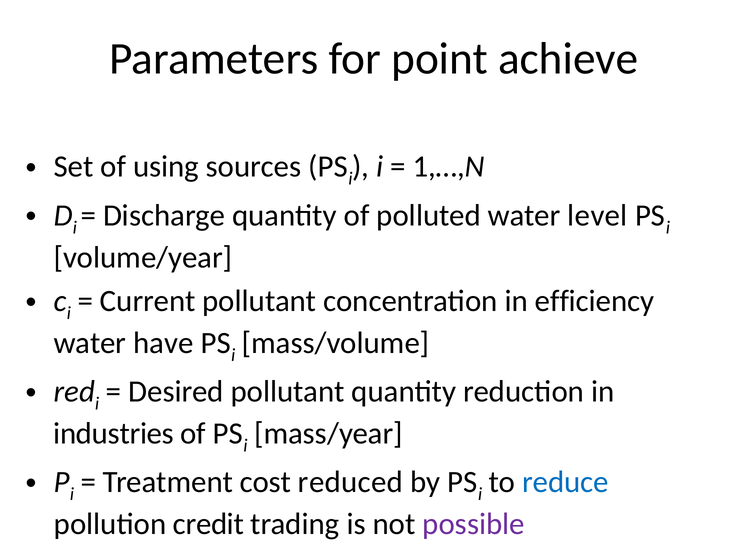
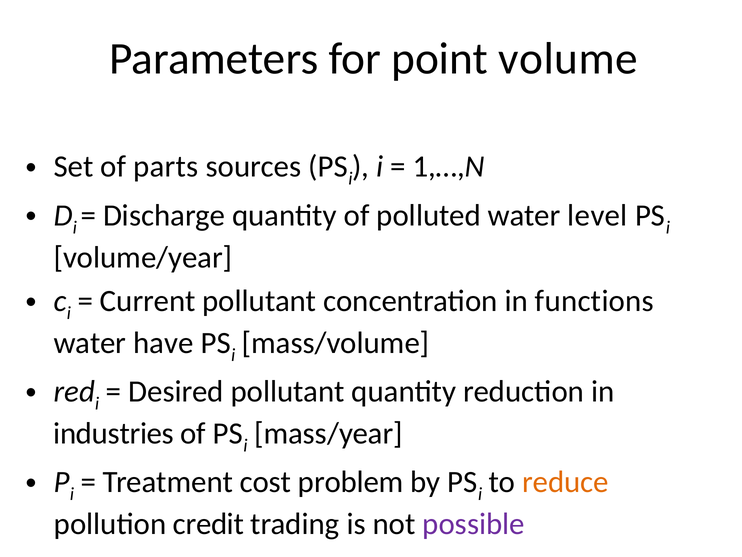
achieve: achieve -> volume (568, 59)
using: using -> parts (166, 167)
efficiency: efficiency -> functions (594, 301)
reduced: reduced -> problem (351, 482)
reduce colour: blue -> orange (565, 482)
